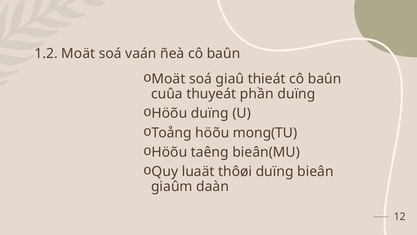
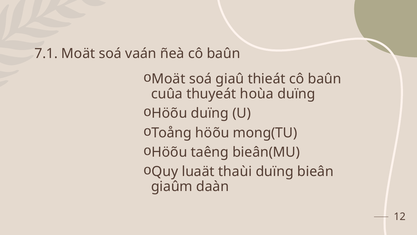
1.2: 1.2 -> 7.1 (46, 53)
phần: phần -> hoùa (257, 94)
thôøi: thôøi -> thaùi (235, 171)
